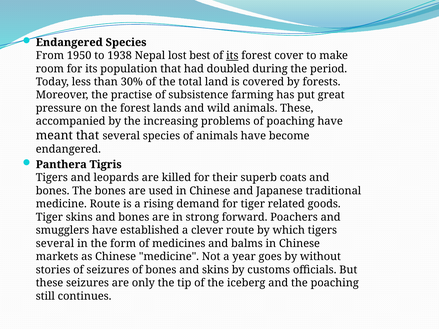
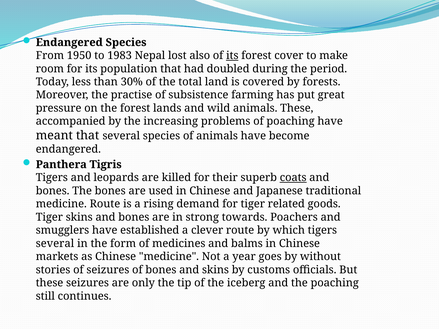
1938: 1938 -> 1983 (120, 56)
best: best -> also (200, 56)
coats underline: none -> present (293, 178)
forward: forward -> towards (245, 217)
